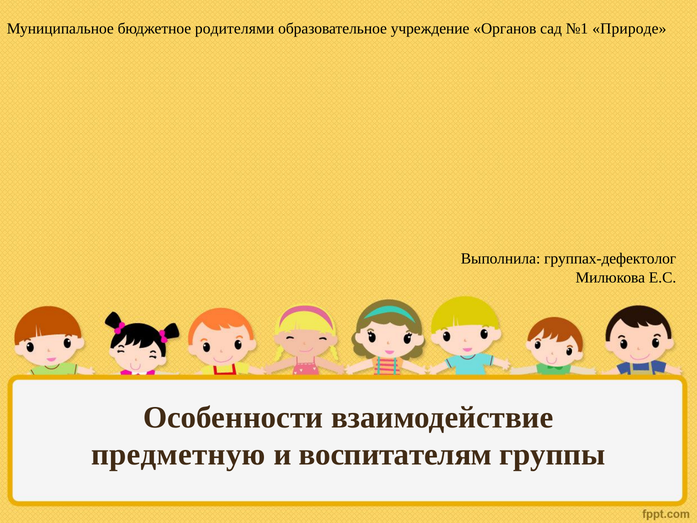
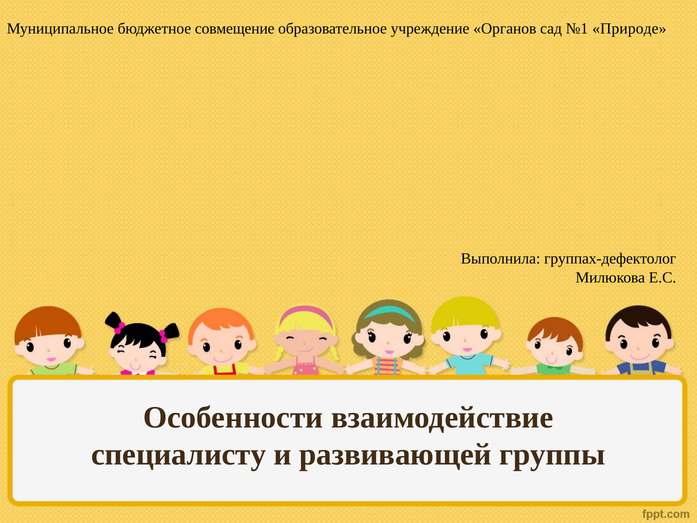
родителями: родителями -> совмещение (235, 29)
предметную: предметную -> специалисту (179, 454)
воспитателям: воспитателям -> развивающей (395, 454)
